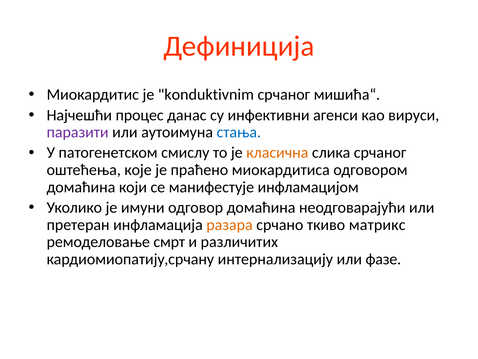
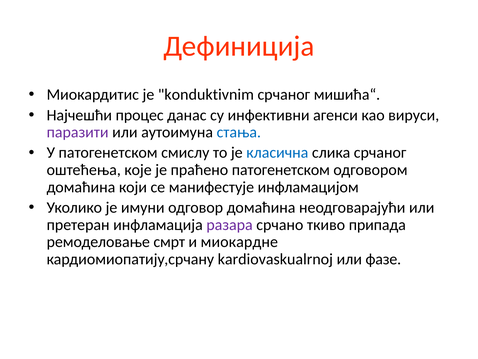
класична colour: orange -> blue (277, 153)
праћено миокардитиса: миокардитиса -> патогенетском (281, 170)
разара colour: orange -> purple (230, 225)
матрикс: матрикс -> припада (377, 225)
различитих: различитих -> миокардне (239, 242)
интернализацију: интернализацију -> kardiovaskualrnoj (275, 259)
